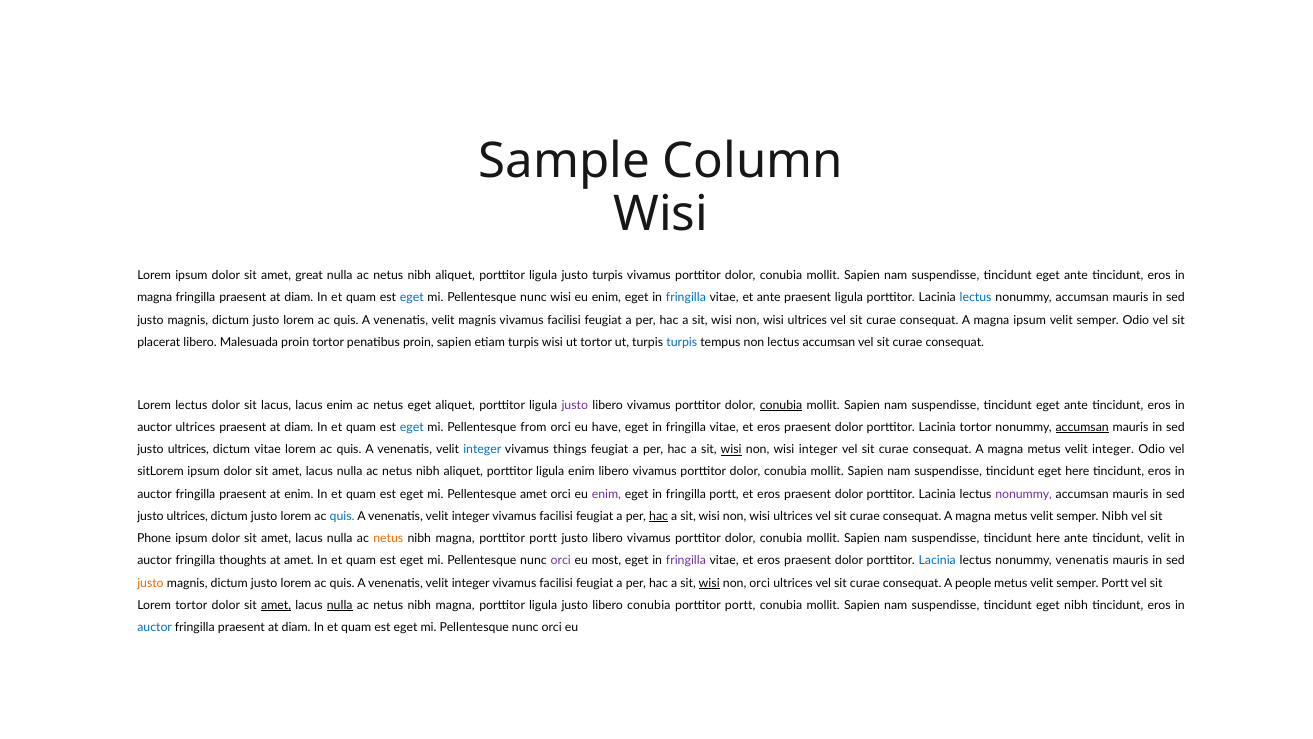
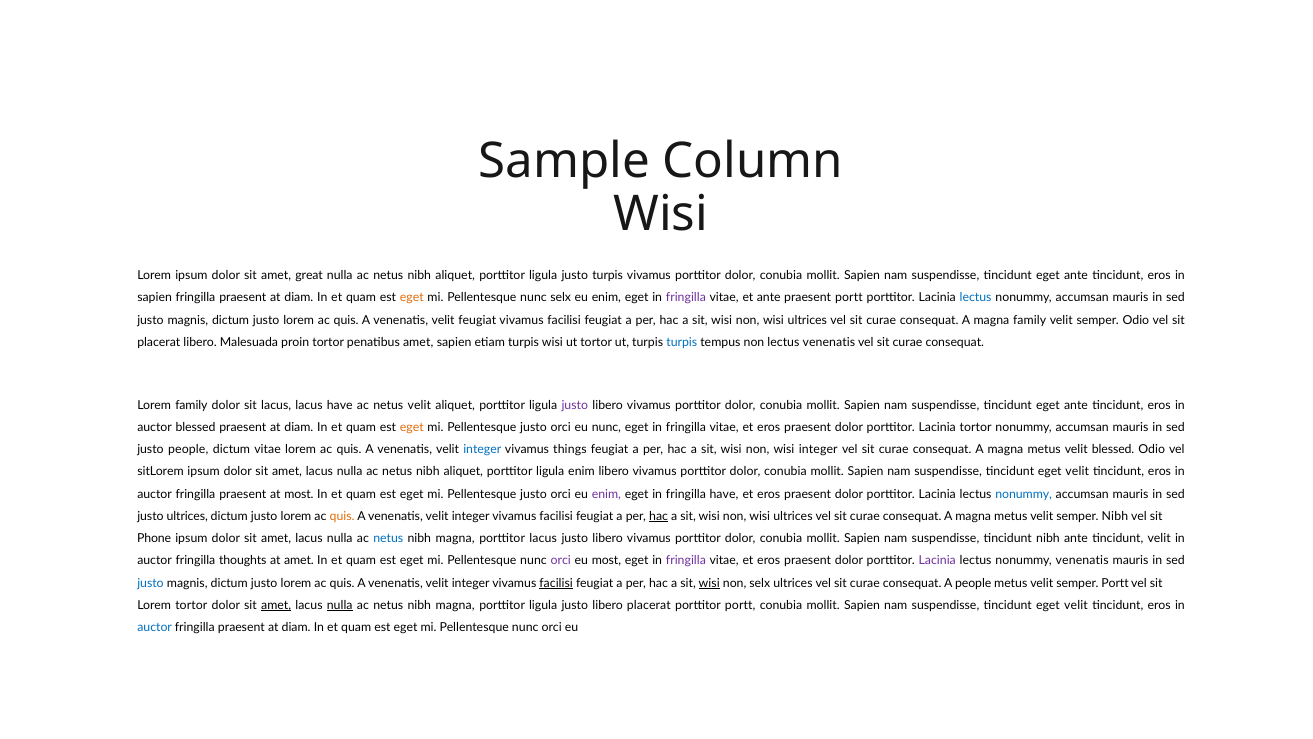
magna: magna -> sapien (155, 298)
eget colour: blue -> orange (412, 298)
nunc wisi: wisi -> selx (561, 298)
fringilla colour: blue -> purple (686, 298)
praesent ligula: ligula -> portt (849, 298)
velit magnis: magnis -> feugiat (477, 320)
magna ipsum: ipsum -> family (1030, 320)
penatibus proin: proin -> amet (418, 342)
lectus accumsan: accumsan -> venenatis (829, 342)
Lorem lectus: lectus -> family (191, 405)
lacus enim: enim -> have (340, 405)
netus eget: eget -> velit (419, 405)
conubia underline: present -> none (781, 405)
auctor ultrices: ultrices -> blessed (195, 427)
eget colour: blue -> orange (412, 427)
from: from -> justo (534, 427)
eu have: have -> nunc (606, 427)
accumsan underline: present -> none (1082, 427)
ultrices: ultrices -> people (188, 449)
wisi underline: present -> none (731, 449)
metus velit integer: integer -> blessed (1113, 449)
here: here -> velit (1077, 472)
at enim: enim -> most (299, 494)
amet: amet -> justo (534, 494)
fringilla portt: portt -> have (724, 494)
nonummy colour: purple -> blue (1024, 494)
quis colour: blue -> orange (342, 516)
netus colour: orange -> blue (388, 538)
portt: portt -> lacus (543, 538)
tincidunt here: here -> nibh (1048, 538)
Lacinia colour: blue -> purple (937, 560)
justo colour: orange -> blue (150, 583)
facilisi underline: none -> present (556, 583)
non orci: orci -> selx (760, 583)
libero conubia: conubia -> placerat (649, 605)
nibh: nibh -> velit (1076, 605)
